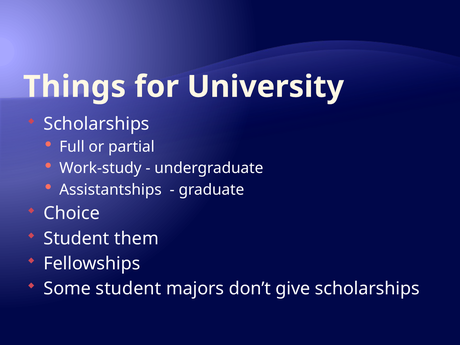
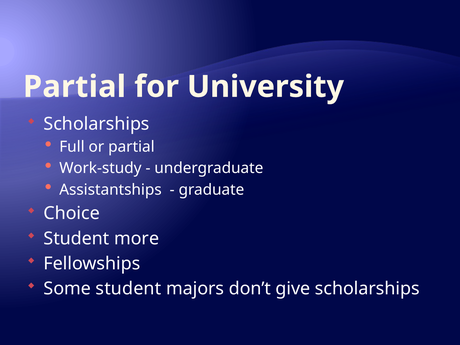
Things: Things -> Partial (75, 87)
them: them -> more (137, 238)
